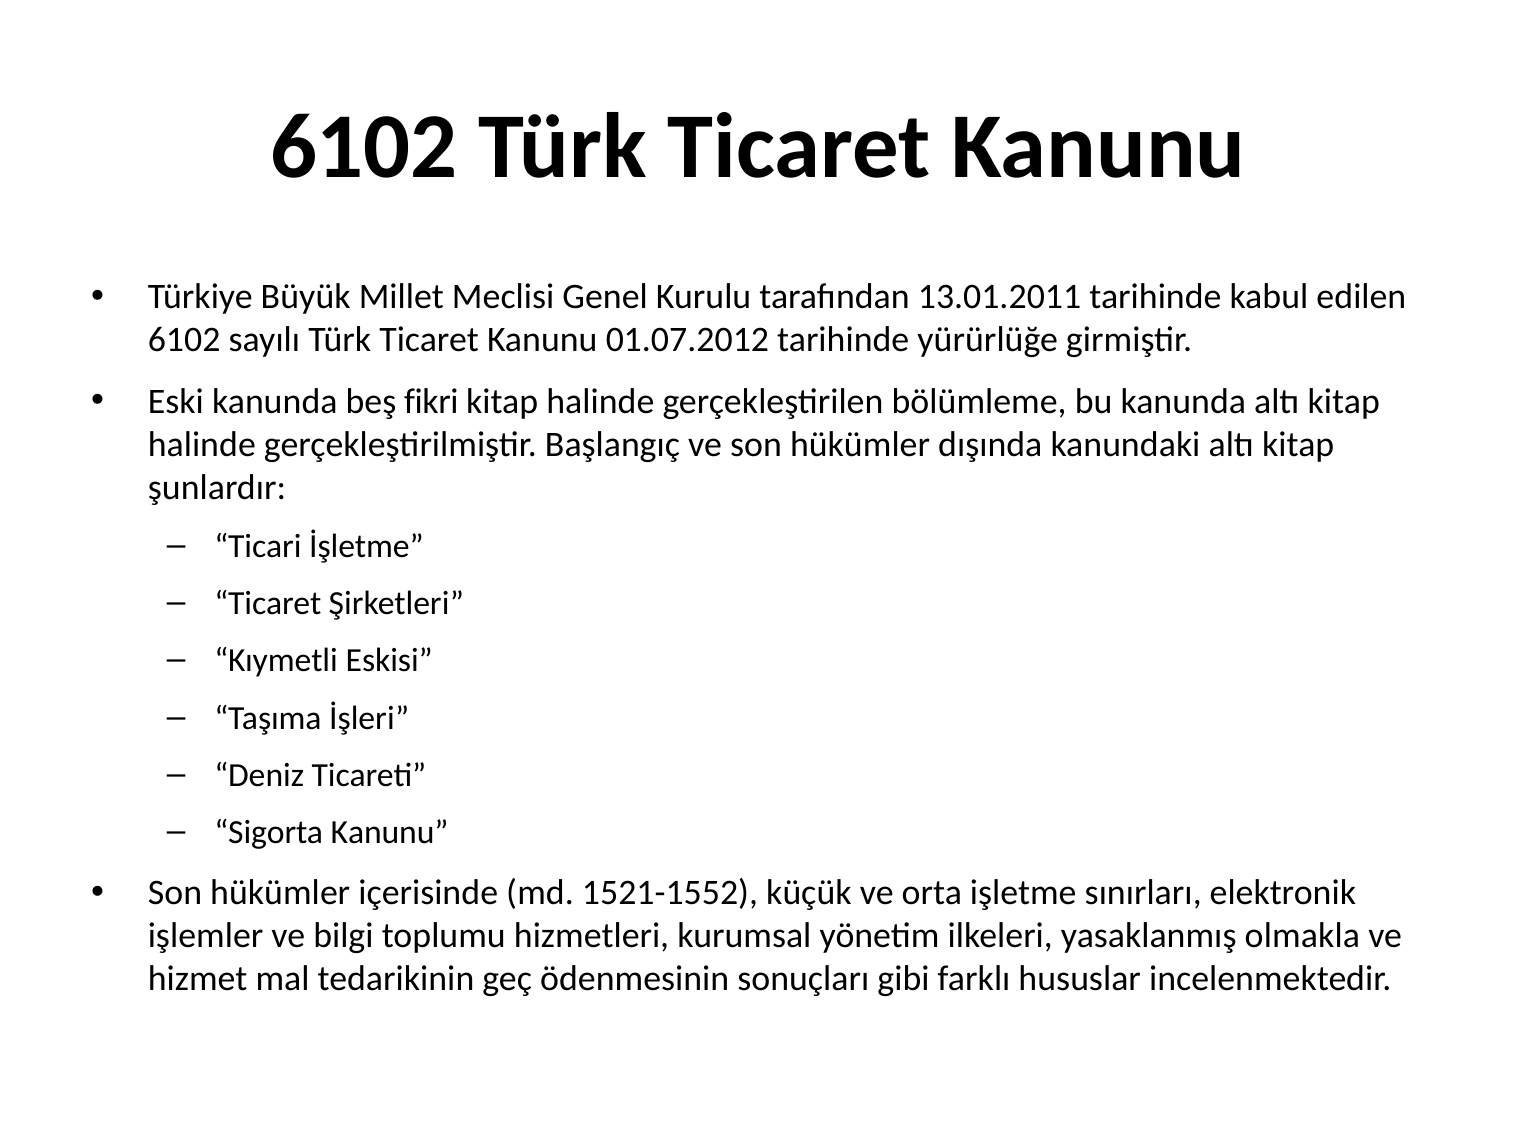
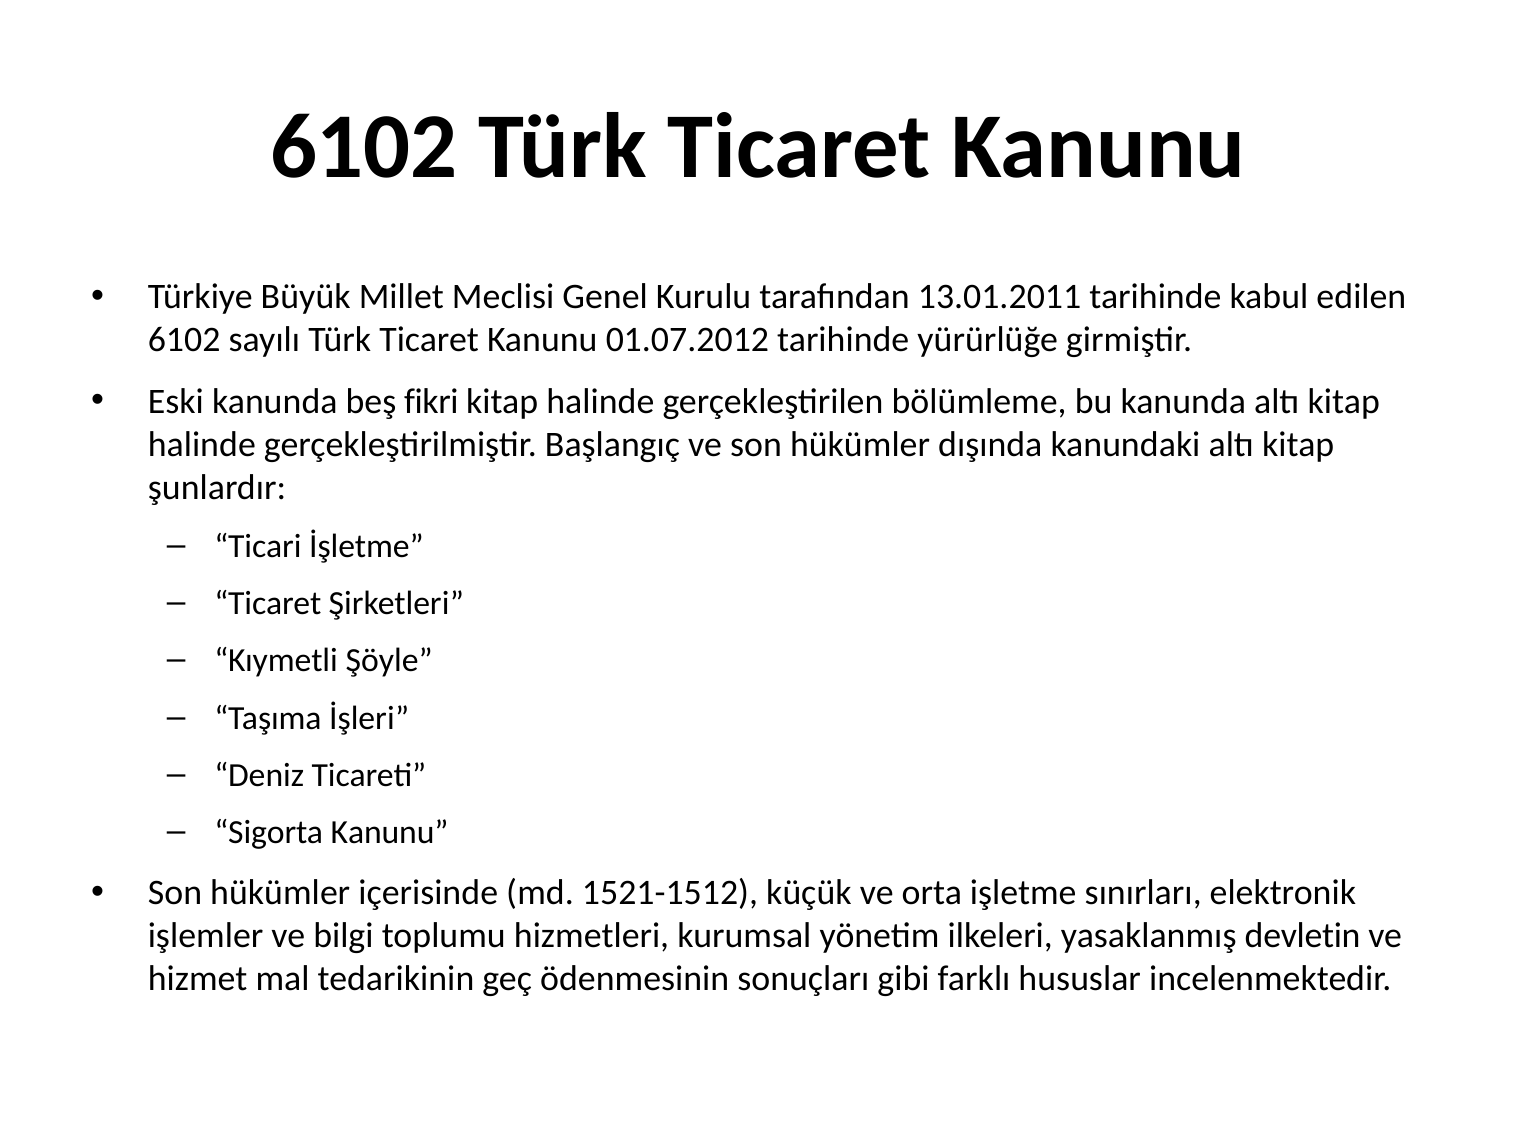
Eskisi: Eskisi -> Şöyle (389, 661)
1521-1552: 1521-1552 -> 1521-1512 (670, 893)
olmakla: olmakla -> devletin (1303, 936)
